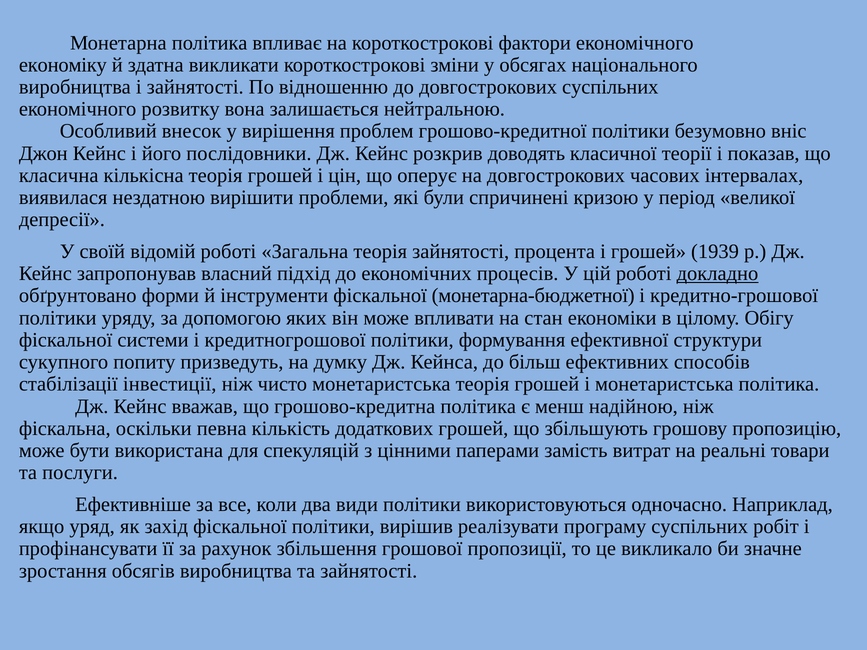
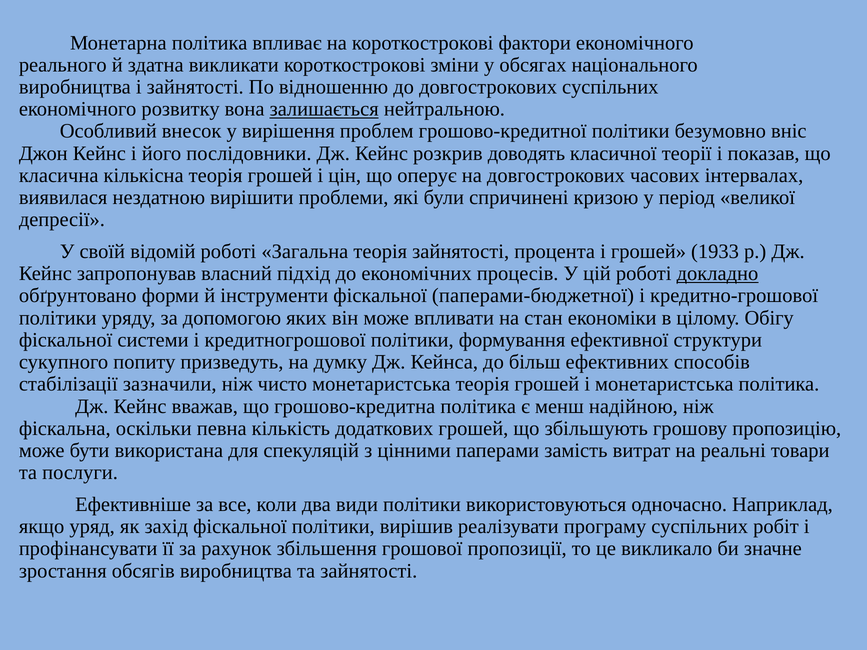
економіку: економіку -> реального (63, 65)
залишається underline: none -> present (324, 109)
1939: 1939 -> 1933 (715, 252)
монетарна-бюджетної: монетарна-бюджетної -> паперами-бюджетної (533, 296)
інвестиції: інвестиції -> зазначили (170, 384)
